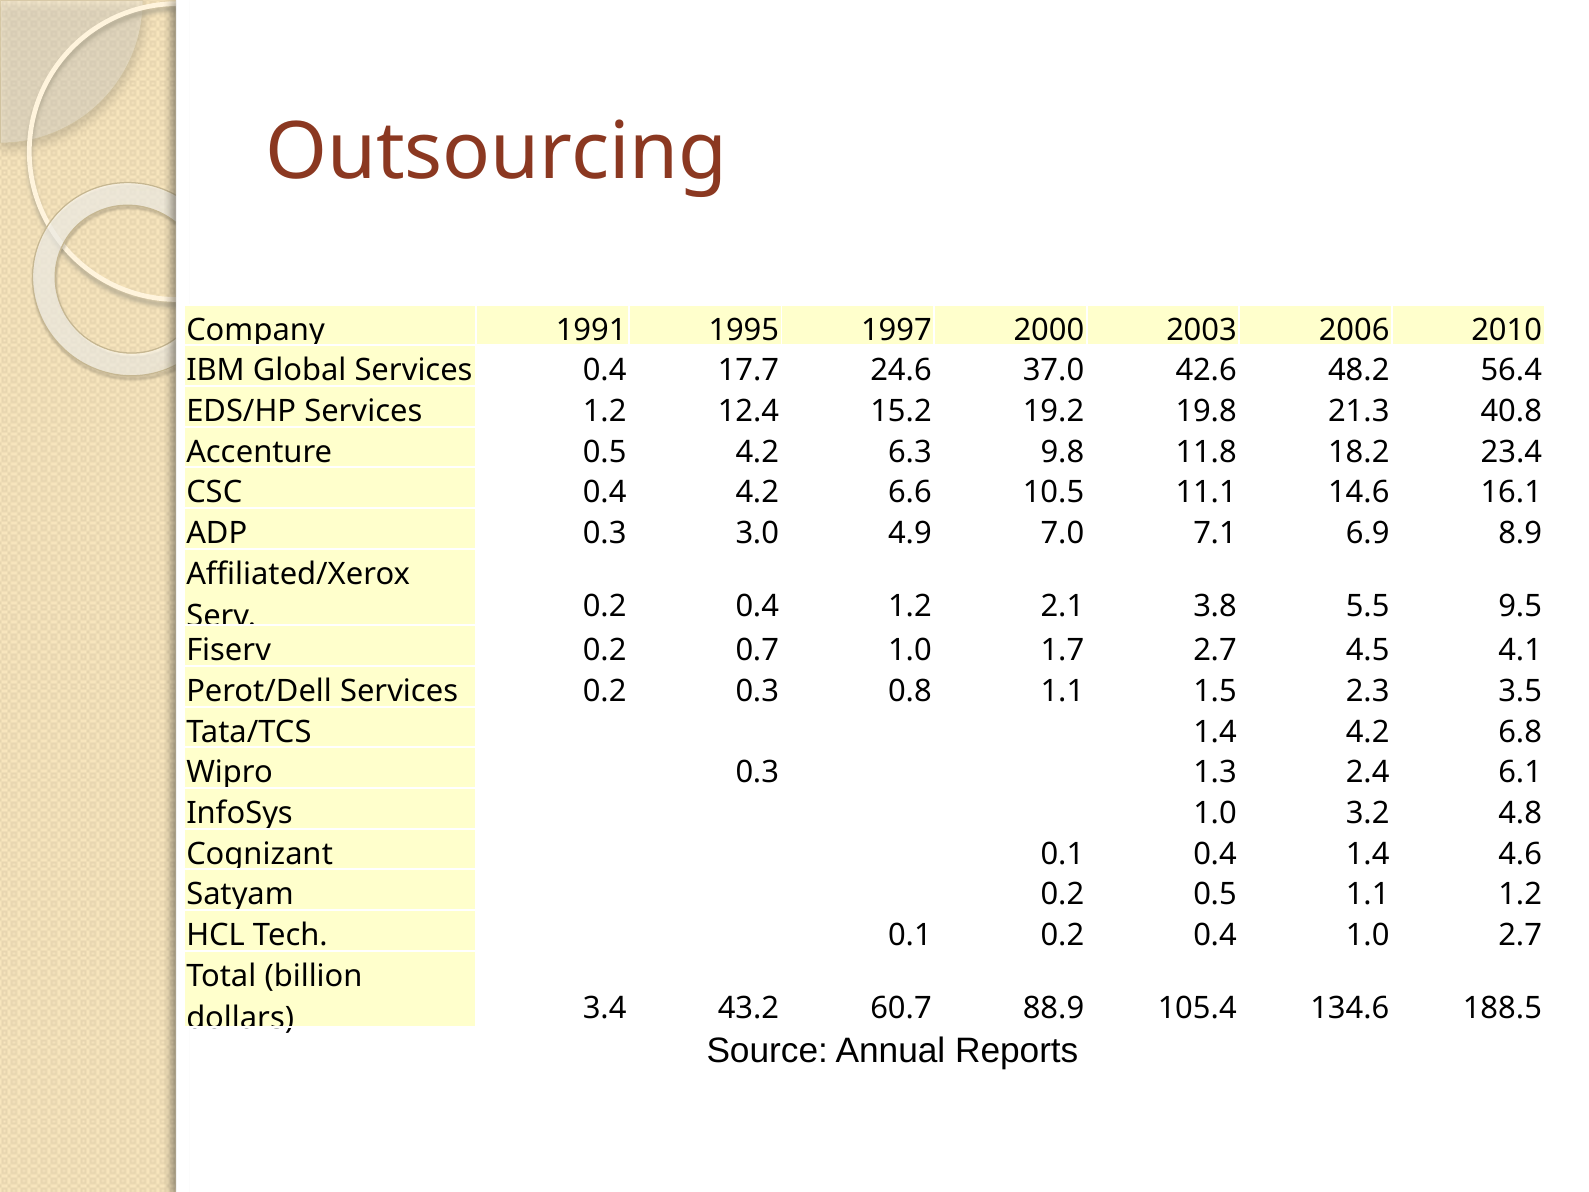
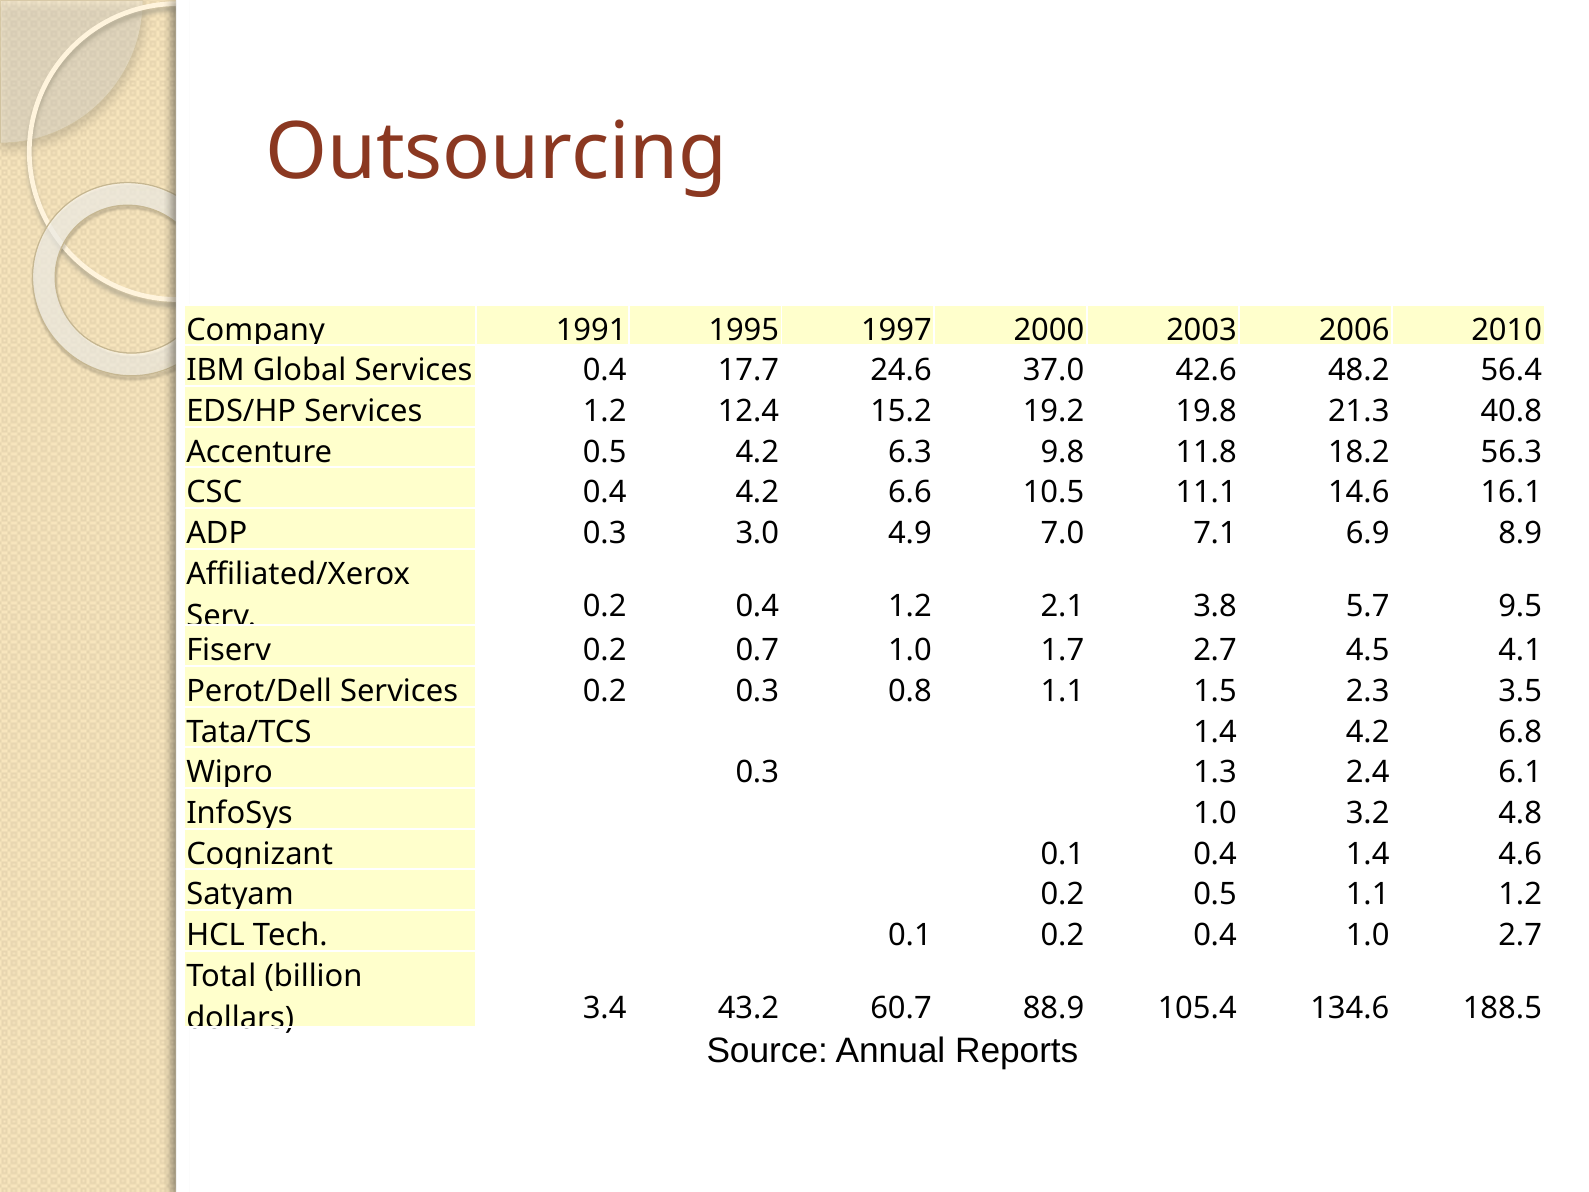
23.4: 23.4 -> 56.3 (1511, 452)
5.5: 5.5 -> 5.7 (1368, 606)
